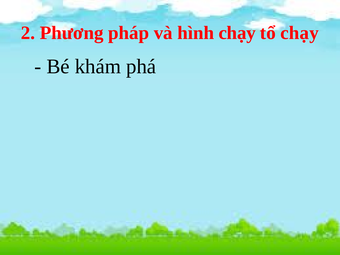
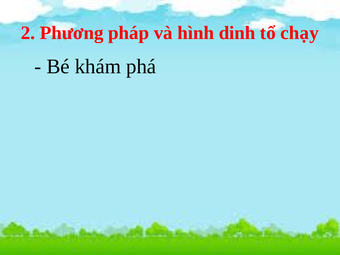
hình chạy: chạy -> dinh (237, 33)
